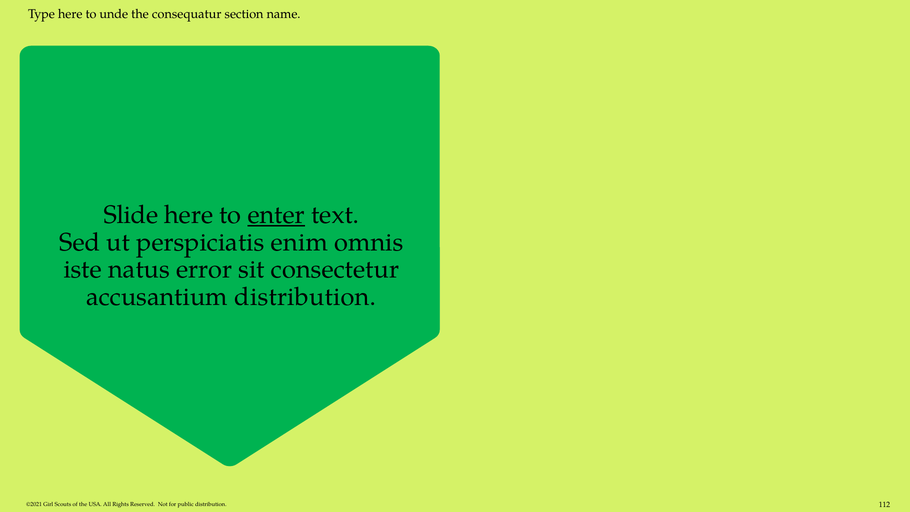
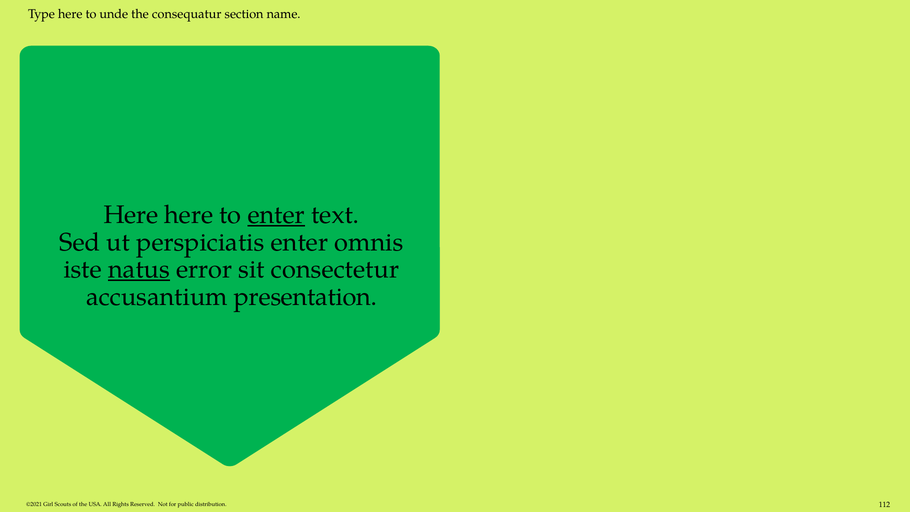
Slide: Slide -> Here (131, 215)
perspiciatis enim: enim -> enter (299, 242)
natus underline: none -> present (139, 269)
accusantium distribution: distribution -> presentation (306, 297)
